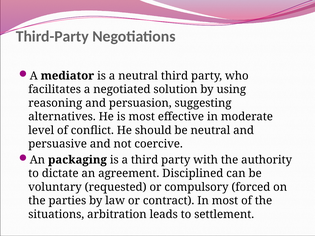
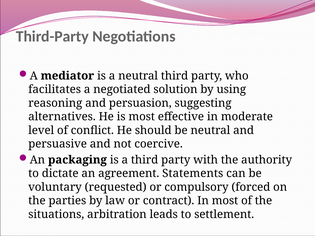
Disciplined: Disciplined -> Statements (193, 174)
